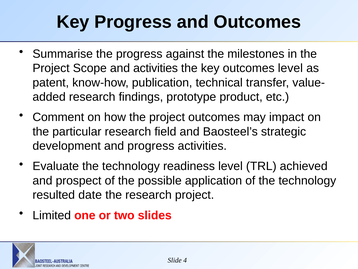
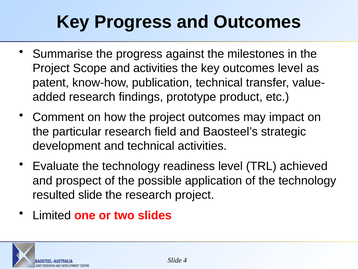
and progress: progress -> technical (151, 146)
resulted date: date -> slide (90, 195)
